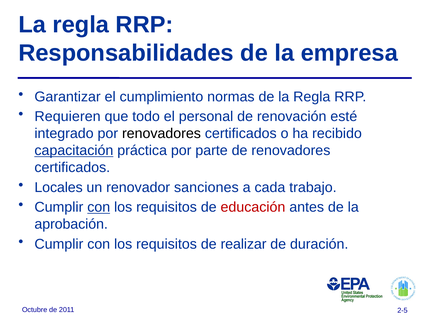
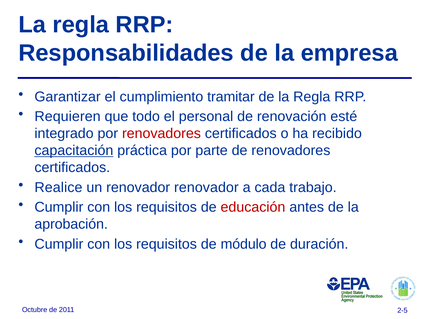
normas: normas -> tramitar (231, 97)
renovadores colour: black -> red (161, 134)
Locales: Locales -> Realice (58, 188)
renovador sanciones: sanciones -> renovador (206, 188)
con underline: present -> none (99, 208)
realizar: realizar -> módulo (244, 245)
